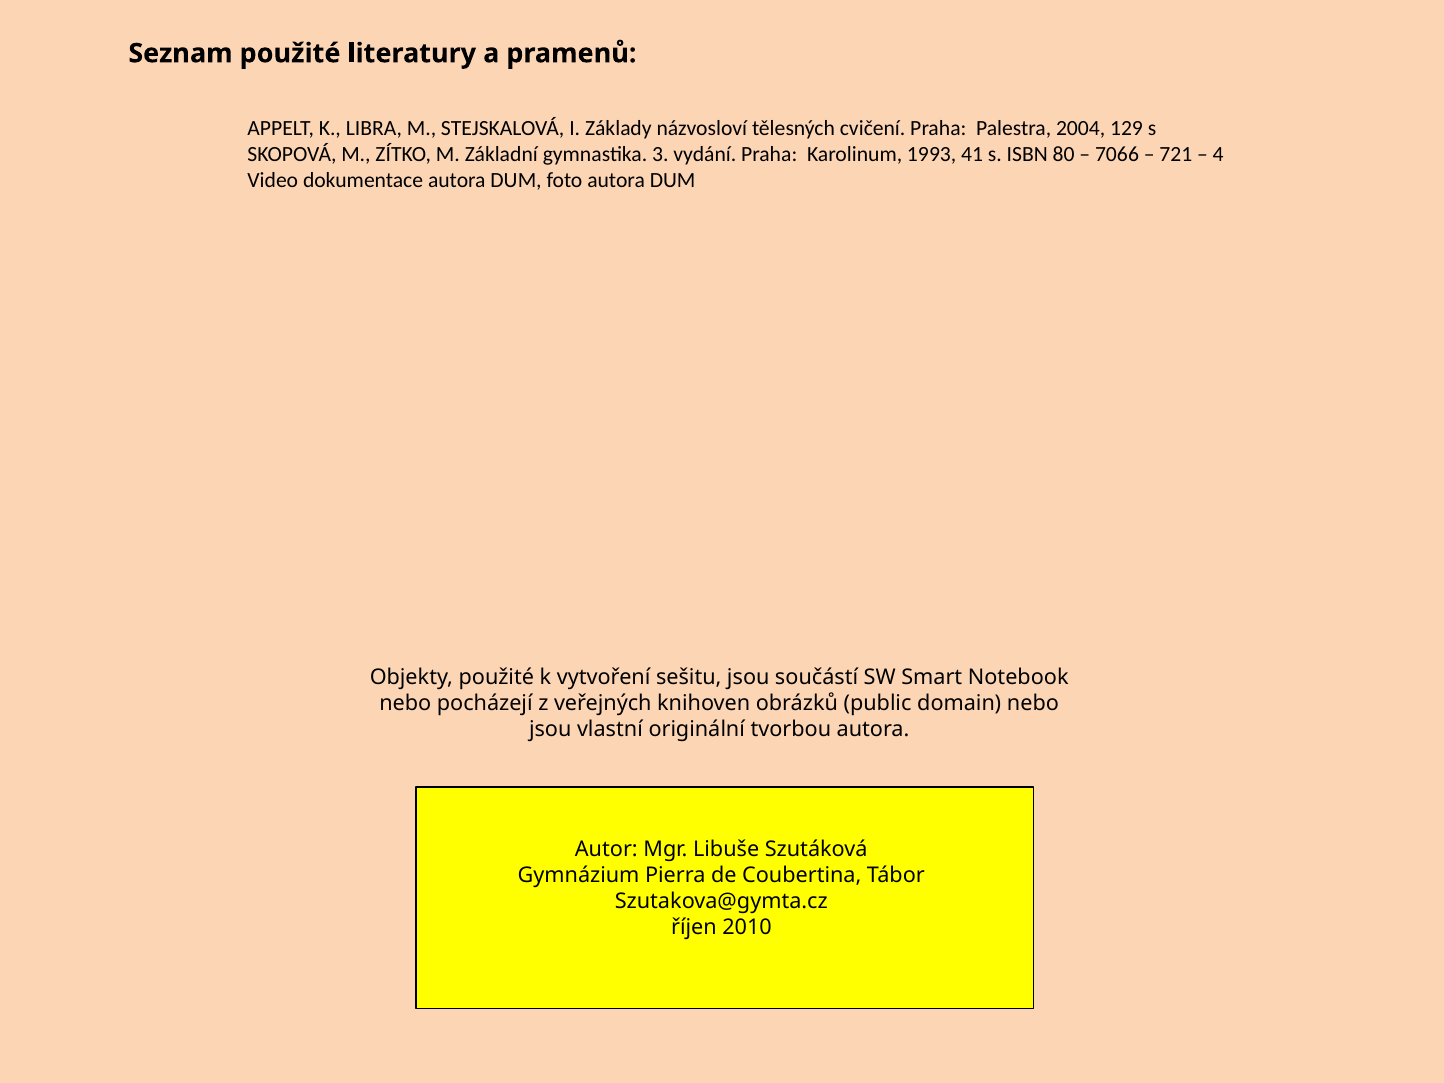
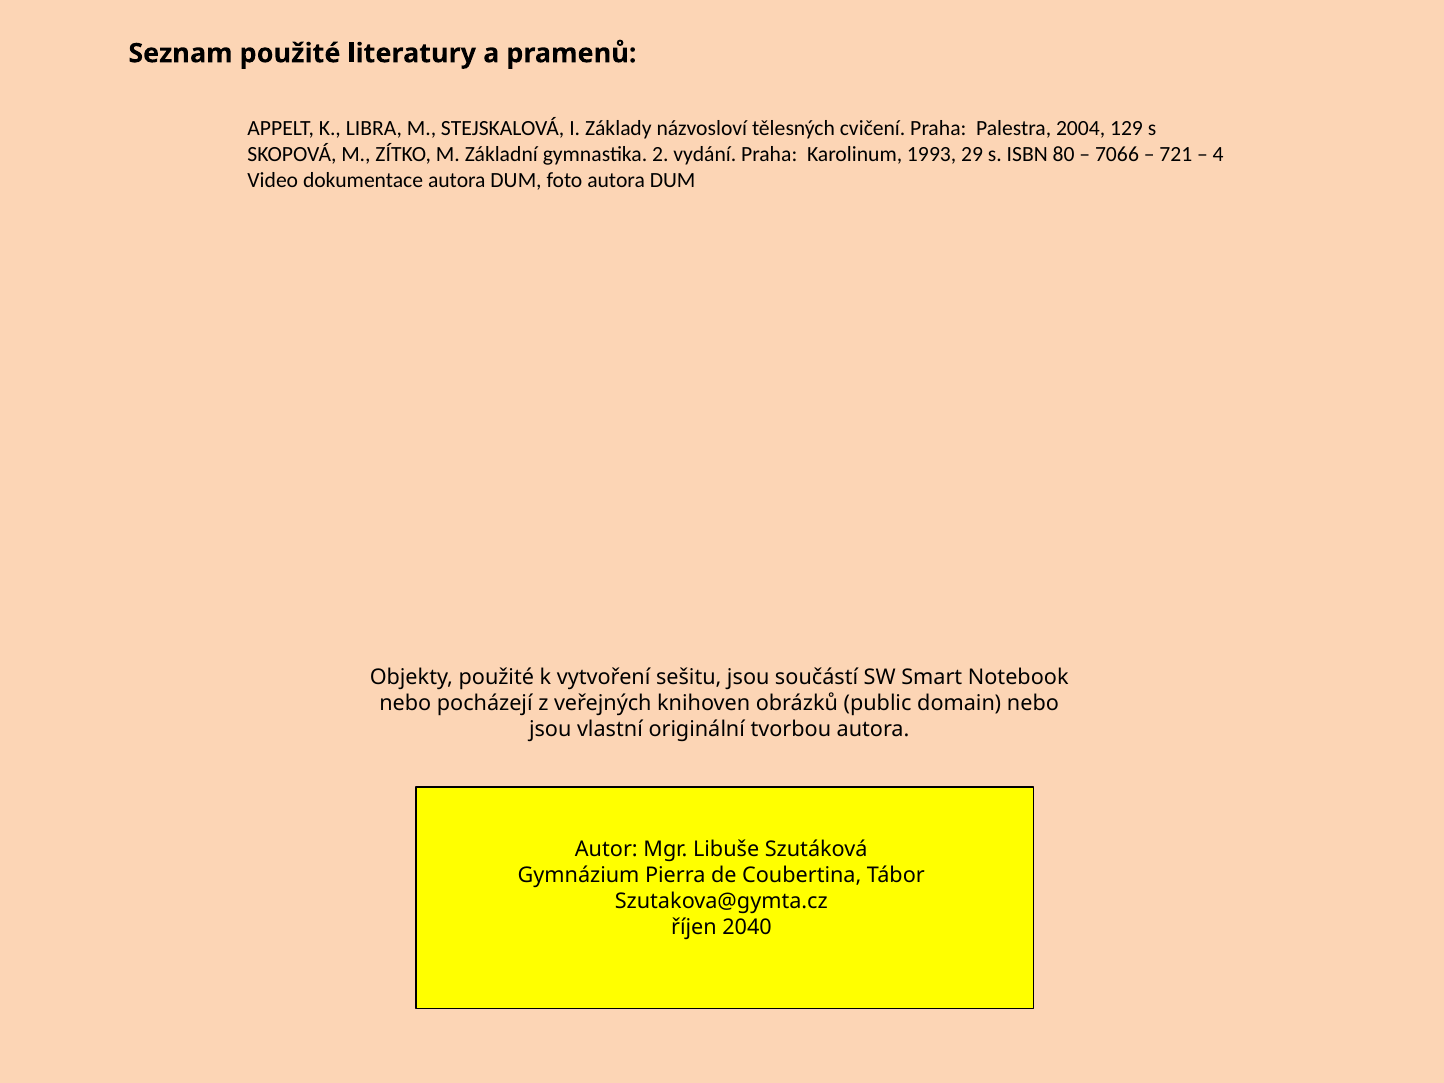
3: 3 -> 2 (660, 154)
41: 41 -> 29 (972, 154)
2010: 2010 -> 2040 (747, 928)
